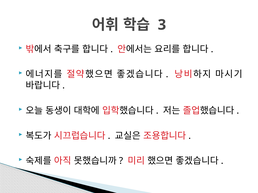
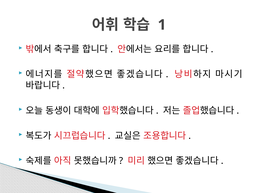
3: 3 -> 1 (162, 25)
